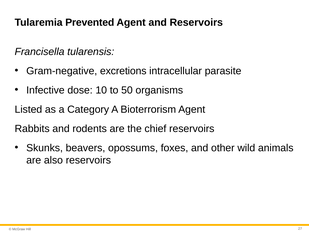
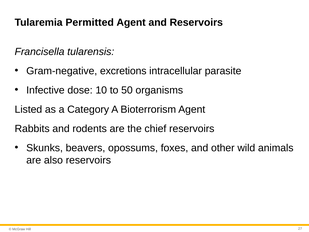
Prevented: Prevented -> Permitted (90, 22)
